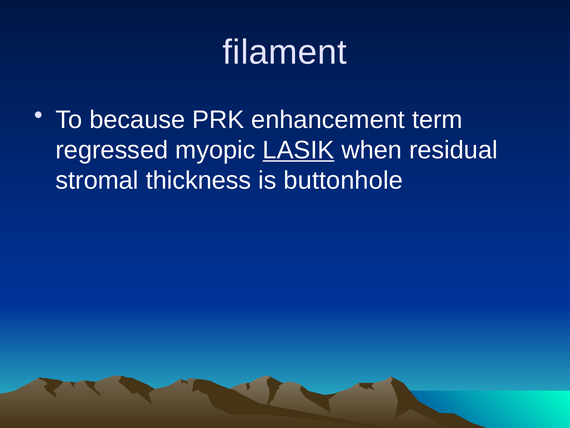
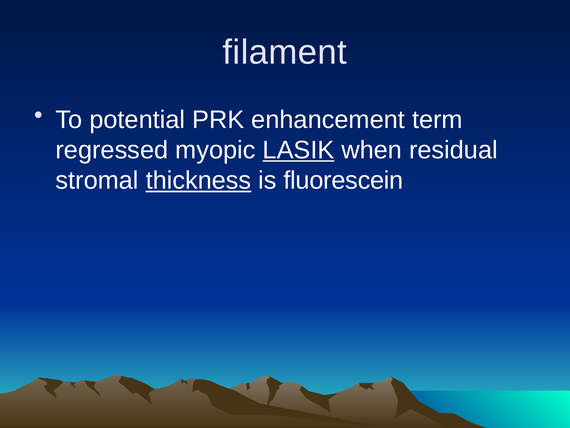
because: because -> potential (137, 120)
thickness underline: none -> present (198, 180)
buttonhole: buttonhole -> fluorescein (343, 180)
